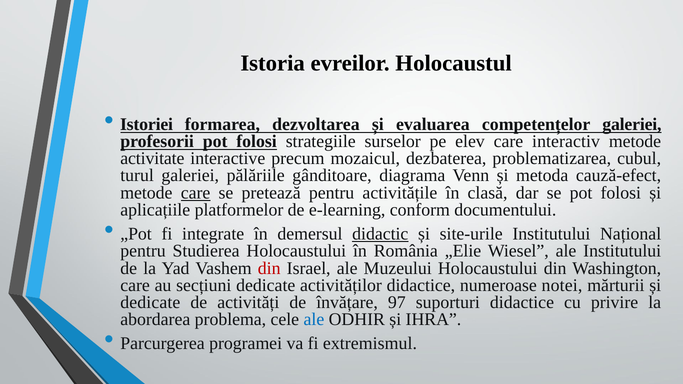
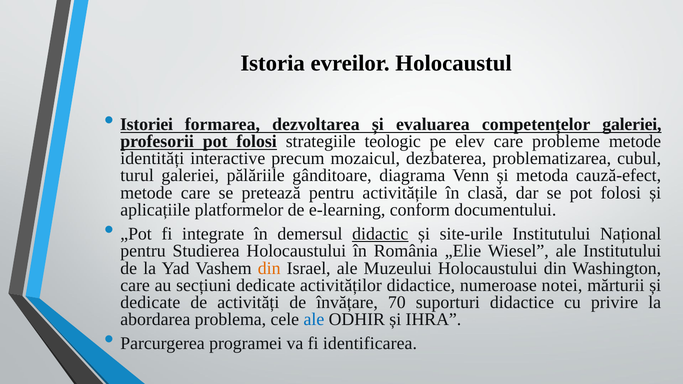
surselor: surselor -> teologic (393, 142)
interactiv: interactiv -> probleme (566, 142)
activitate: activitate -> identități (152, 159)
care underline: present -> none (196, 193)
din colour: red -> orange (269, 268)
97: 97 -> 70 (397, 302)
extremismul: extremismul -> identificarea (370, 344)
